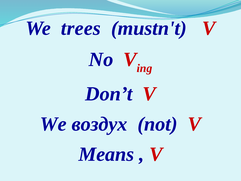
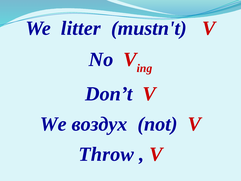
trees: trees -> litter (81, 28)
Means: Means -> Throw (106, 154)
